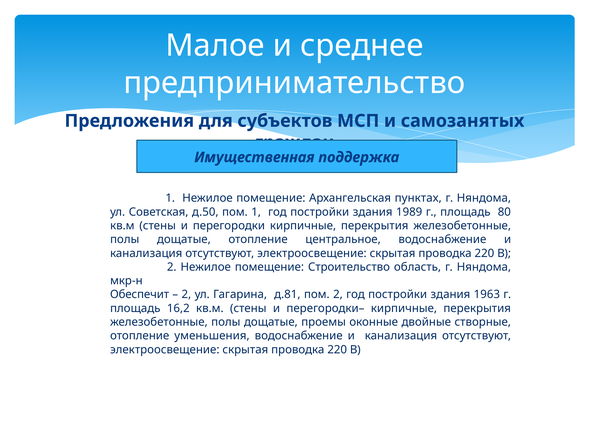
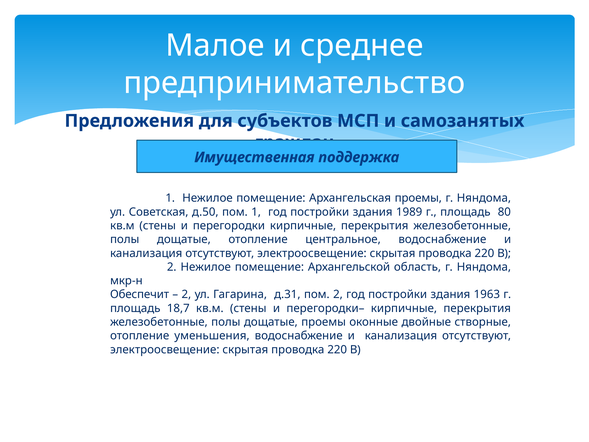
Архангельская пунктах: пунктах -> проемы (418, 198)
Строительство: Строительство -> Архангельской (349, 267)
д.81: д.81 -> д.31 (287, 294)
16,2: 16,2 -> 18,7 (178, 308)
